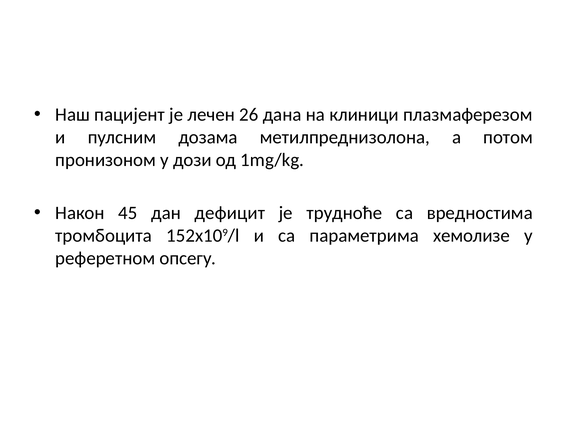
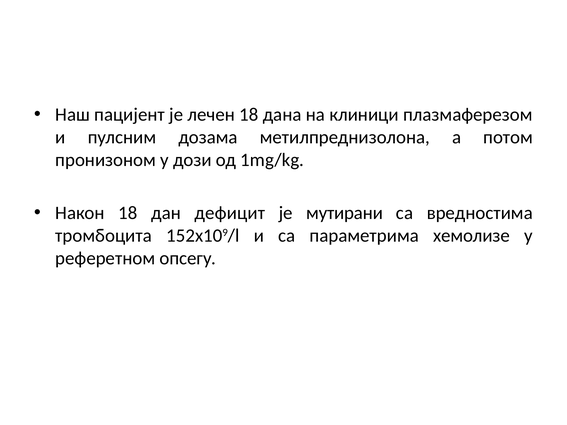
лечен 26: 26 -> 18 (249, 115)
Након 45: 45 -> 18 (128, 213)
трудноће: трудноће -> мутирани (344, 213)
